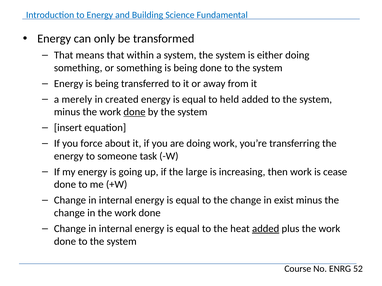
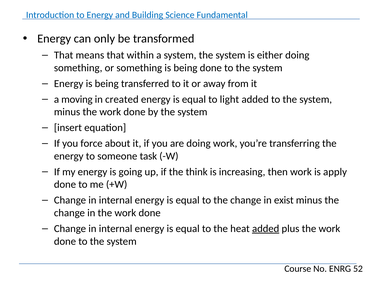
merely: merely -> moving (77, 99)
held: held -> light (229, 99)
done underline: present -> none (134, 112)
large: large -> think (197, 172)
cease: cease -> apply (335, 172)
